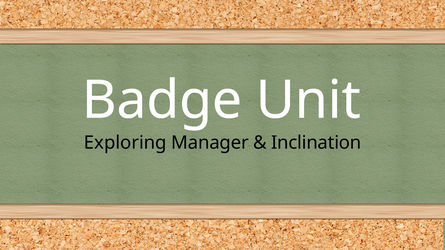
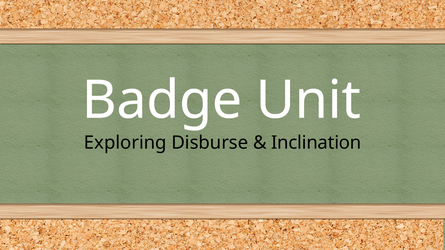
Manager: Manager -> Disburse (210, 143)
